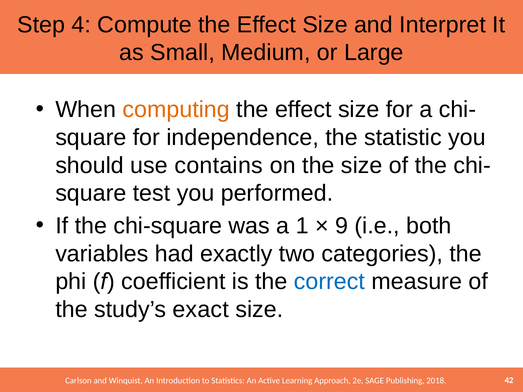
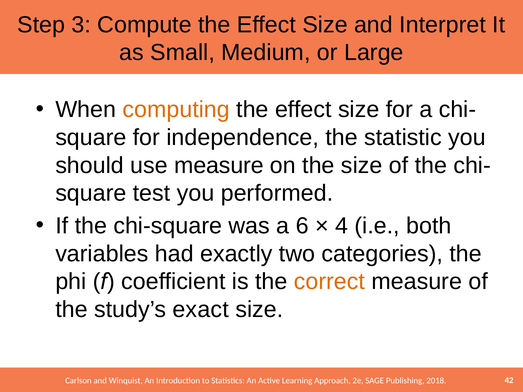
4: 4 -> 3 (81, 25)
use contains: contains -> measure (219, 166)
1: 1 -> 6 (302, 226)
9: 9 -> 4 (342, 226)
correct colour: blue -> orange (329, 282)
